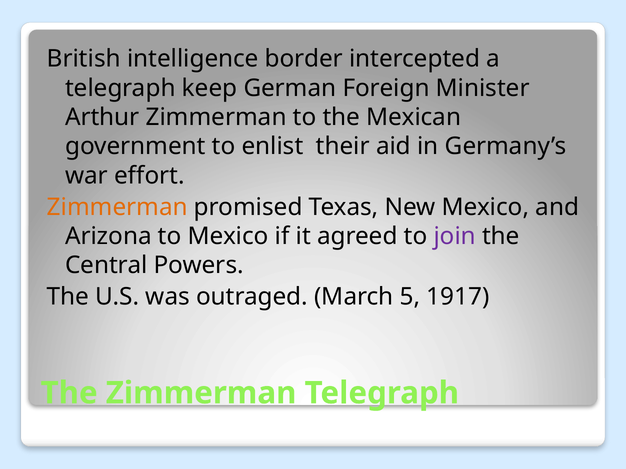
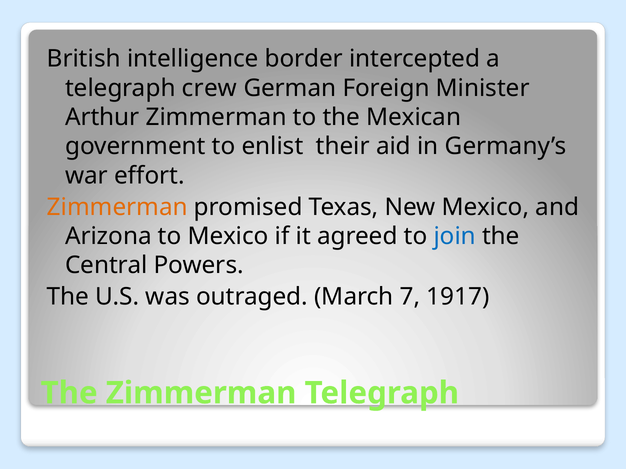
keep: keep -> crew (210, 88)
join colour: purple -> blue (455, 236)
5: 5 -> 7 (410, 297)
